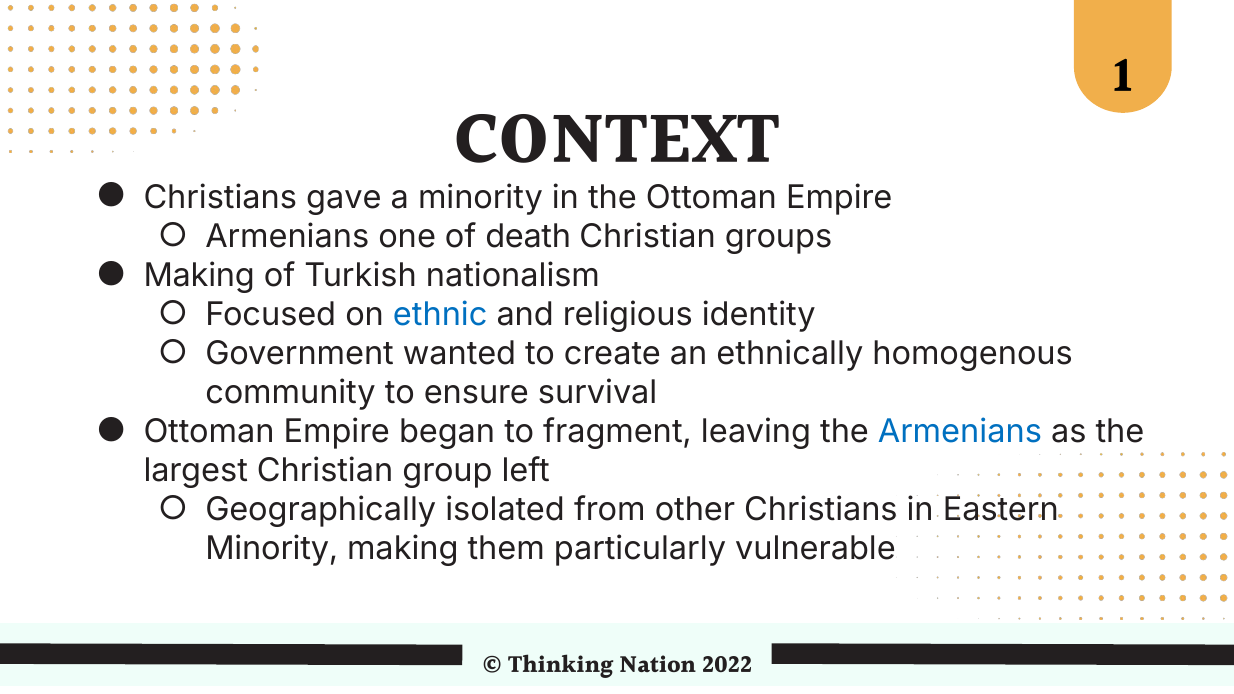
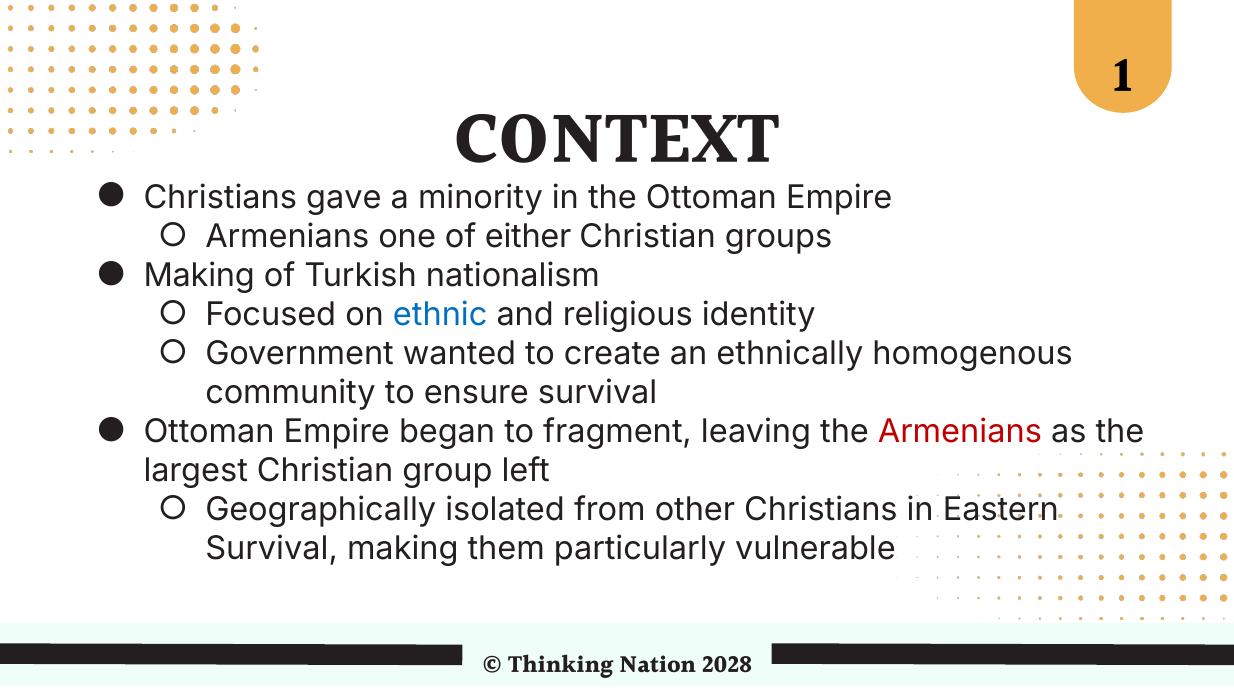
death: death -> either (528, 237)
Armenians colour: blue -> red (960, 432)
Minority: Minority -> Survival (272, 549)
2022: 2022 -> 2028 (727, 665)
